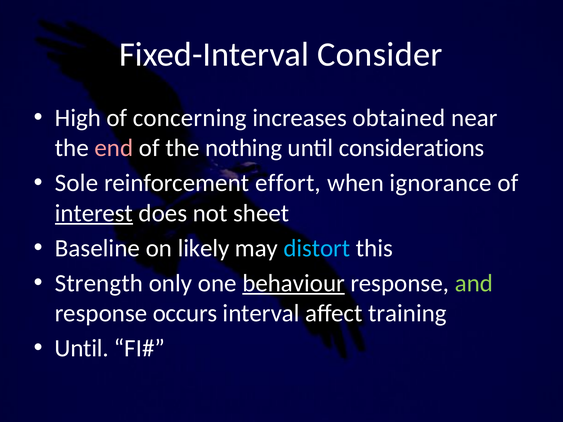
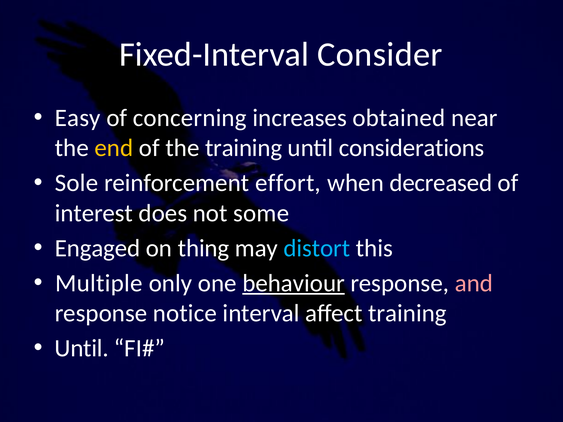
High: High -> Easy (78, 118)
end colour: pink -> yellow (114, 148)
the nothing: nothing -> training (244, 148)
ignorance: ignorance -> decreased (441, 183)
interest underline: present -> none (94, 213)
sheet: sheet -> some (261, 213)
Baseline: Baseline -> Engaged (98, 248)
likely: likely -> thing (204, 248)
Strength: Strength -> Multiple (99, 283)
and colour: light green -> pink (474, 283)
occurs: occurs -> notice (185, 313)
